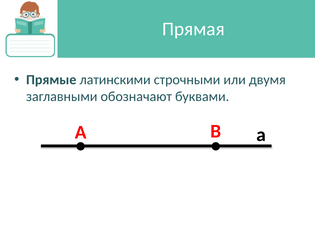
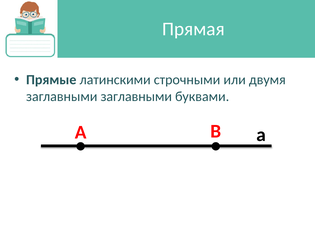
заглавными обозначают: обозначают -> заглавными (136, 96)
